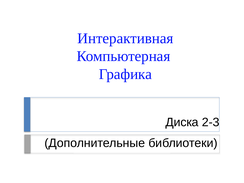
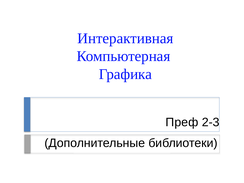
Диска: Диска -> Преф (182, 122)
